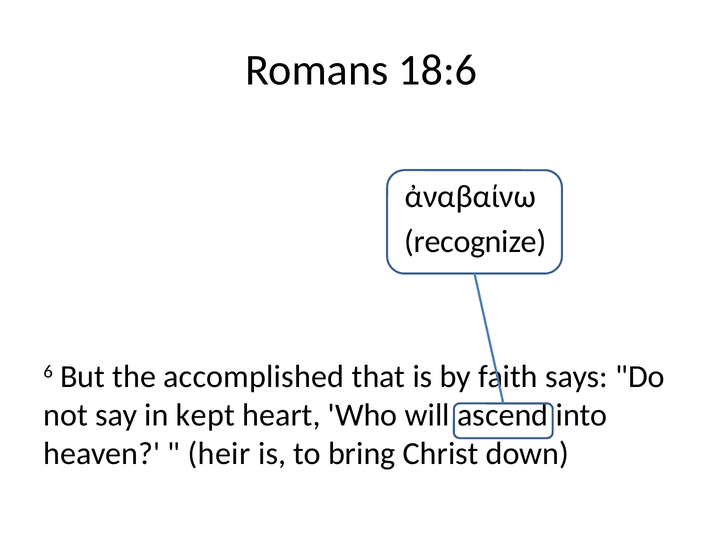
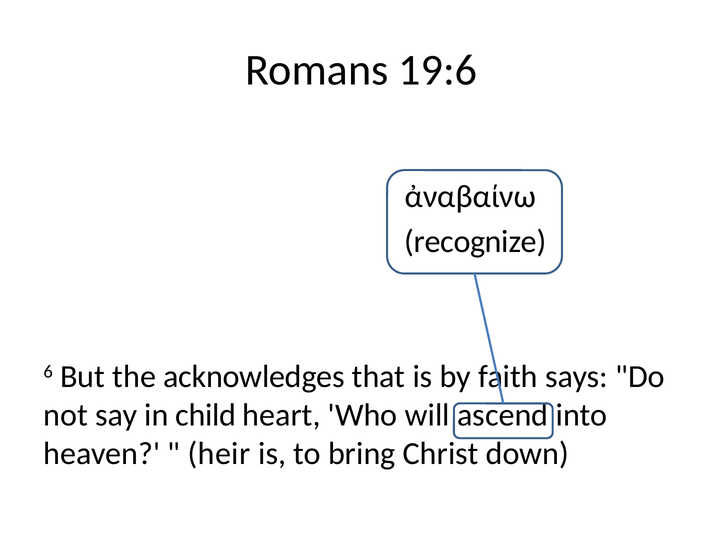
18:6: 18:6 -> 19:6 (438, 70)
accomplished: accomplished -> acknowledges (254, 377)
kept: kept -> child (206, 415)
